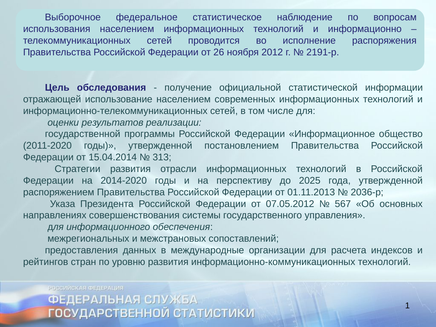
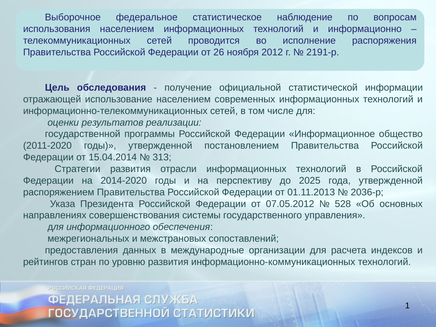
567: 567 -> 528 (343, 204)
